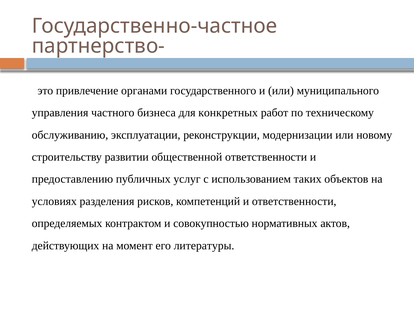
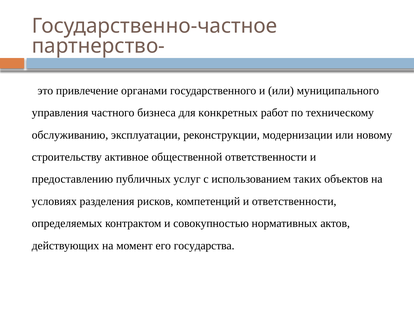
развитии: развитии -> активное (127, 157)
литературы: литературы -> государства (204, 245)
